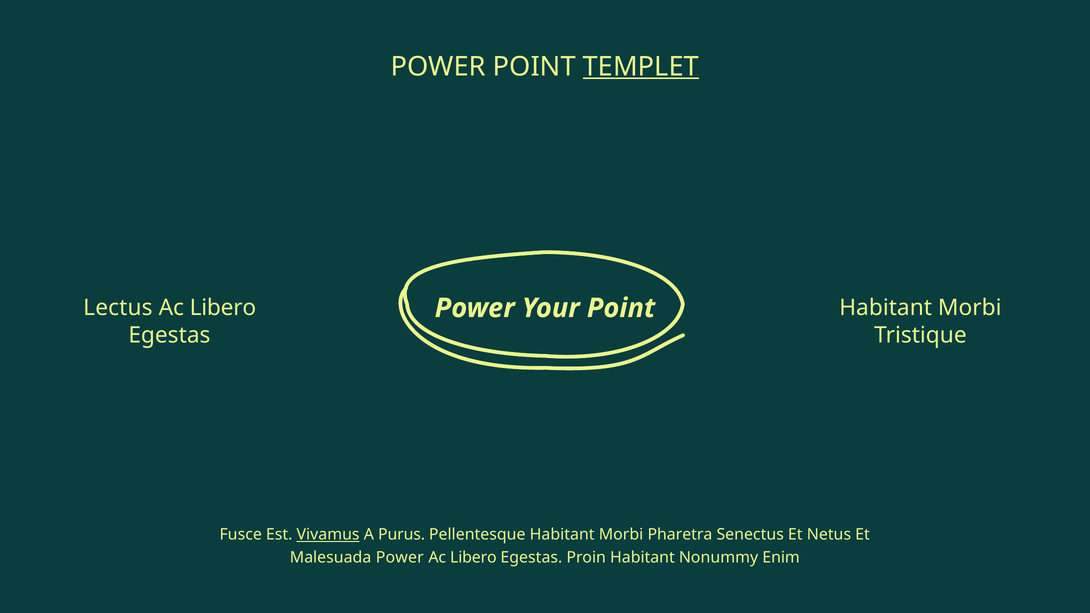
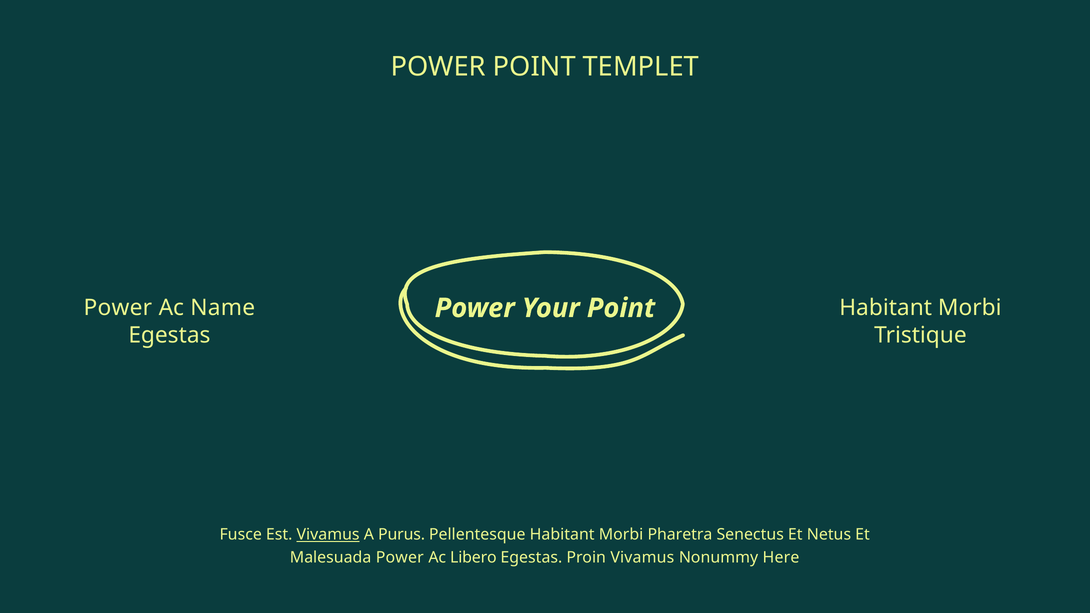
TEMPLET underline: present -> none (641, 67)
Lectus: Lectus -> Power (118, 308)
Libero: Libero -> Name (223, 308)
Proin Habitant: Habitant -> Vivamus (642, 558)
Enim: Enim -> Here (781, 558)
